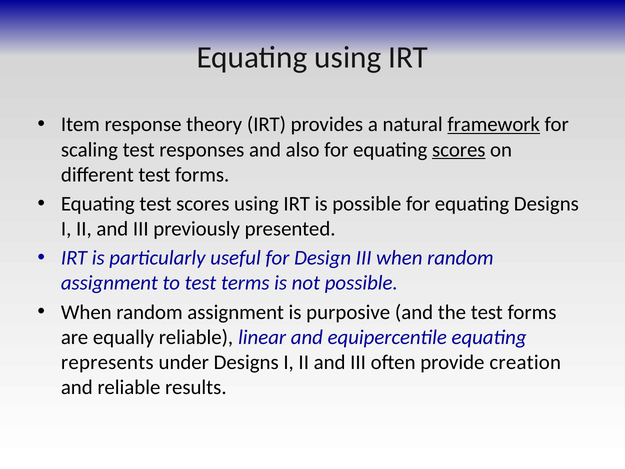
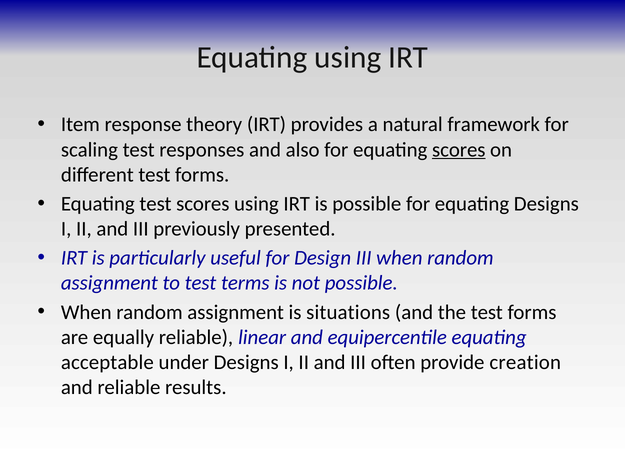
framework underline: present -> none (494, 125)
purposive: purposive -> situations (348, 312)
represents: represents -> acceptable (107, 362)
